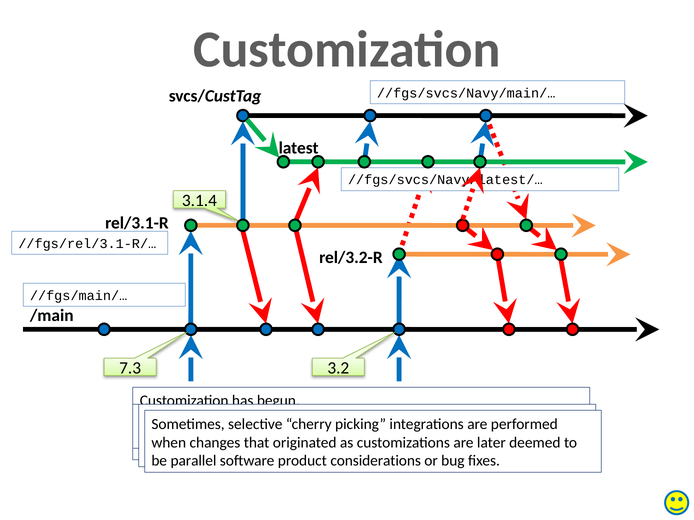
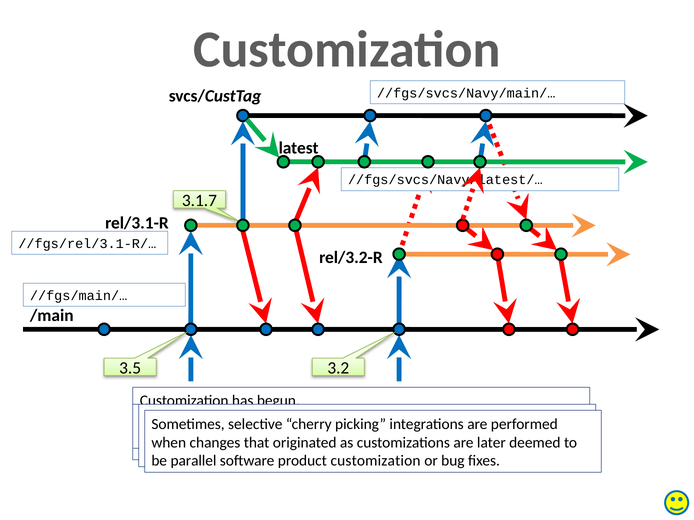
3.1.4: 3.1.4 -> 3.1.7 (199, 201)
7.3: 7.3 -> 3.5 (130, 368)
product considerations: considerations -> customization (376, 461)
